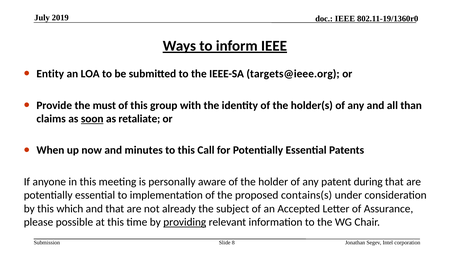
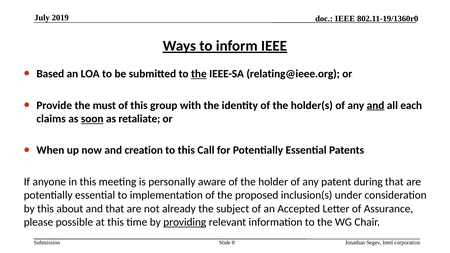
Entity: Entity -> Based (50, 74)
the underline: none -> present (199, 74)
targets@ieee.org: targets@ieee.org -> relating@ieee.org (293, 74)
and underline: none -> present (376, 105)
than: than -> each (411, 105)
minutes: minutes -> creation (144, 150)
contains(s: contains(s -> inclusion(s (307, 195)
which: which -> about (70, 209)
